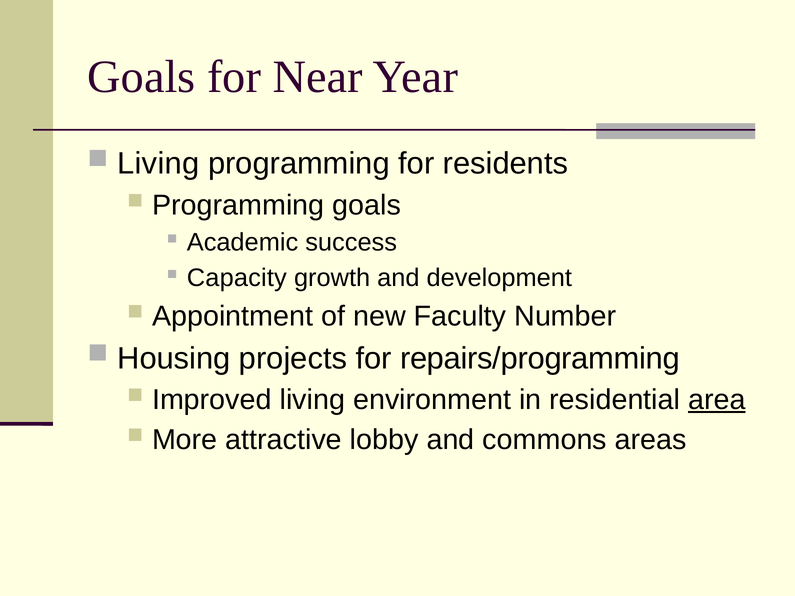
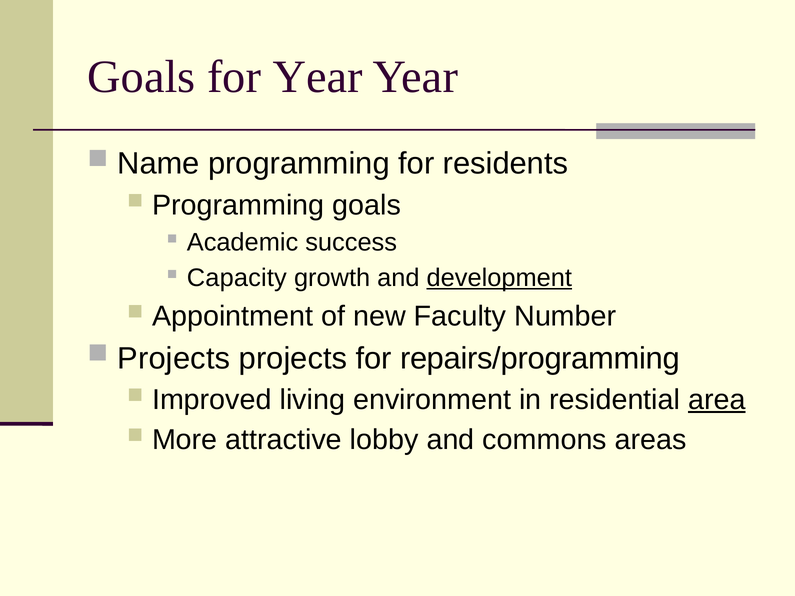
for Near: Near -> Year (318, 77)
Living: Living -> Name (158, 164)
development underline: none -> present (499, 278)
Housing: Housing -> Projects (174, 358)
